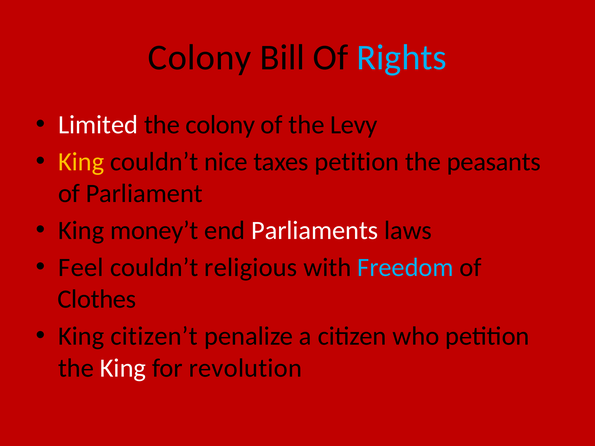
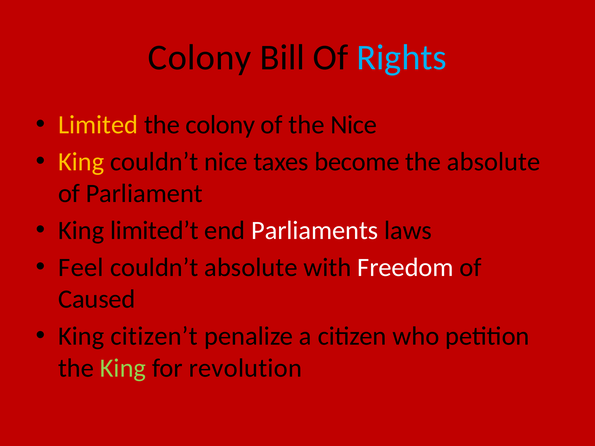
Limited colour: white -> yellow (98, 125)
the Levy: Levy -> Nice (354, 125)
taxes petition: petition -> become (357, 162)
the peasants: peasants -> absolute (494, 162)
money’t: money’t -> limited’t (154, 231)
couldn’t religious: religious -> absolute (251, 268)
Freedom colour: light blue -> white (405, 268)
Clothes: Clothes -> Caused (97, 299)
King colour: white -> light green (123, 368)
